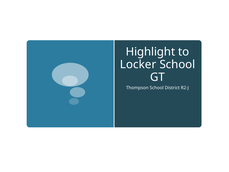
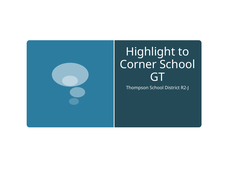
Locker: Locker -> Corner (138, 64)
